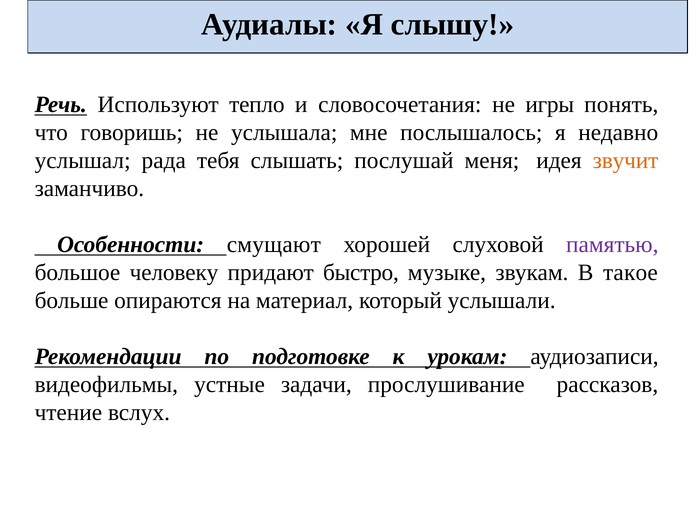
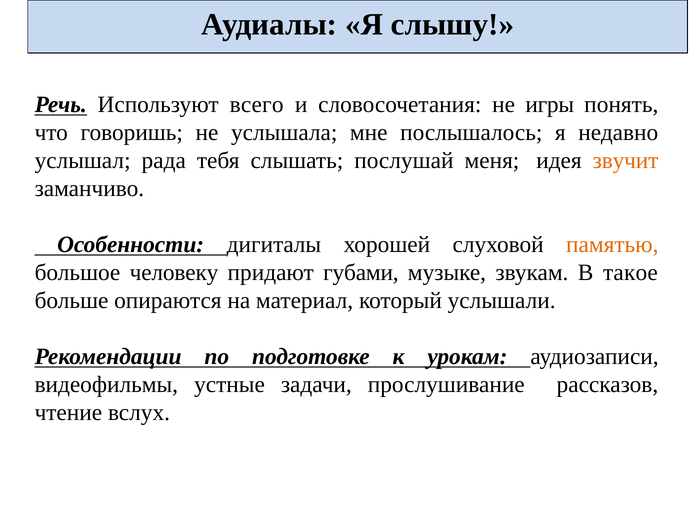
тепло: тепло -> всего (257, 105)
смущают: смущают -> дигиталы (274, 245)
памятью colour: purple -> orange (612, 245)
быстро: быстро -> губами (361, 273)
